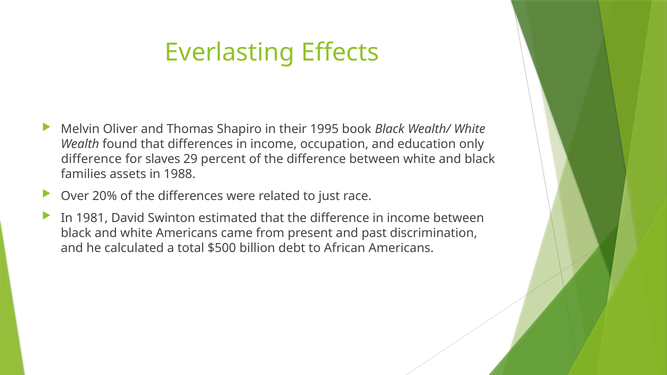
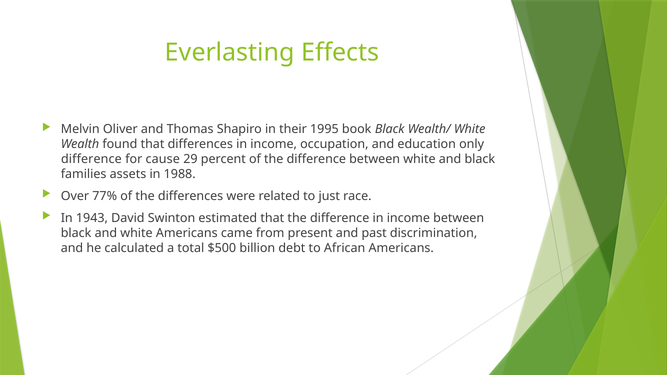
slaves: slaves -> cause (163, 159)
20%: 20% -> 77% (105, 196)
1981: 1981 -> 1943 (92, 218)
